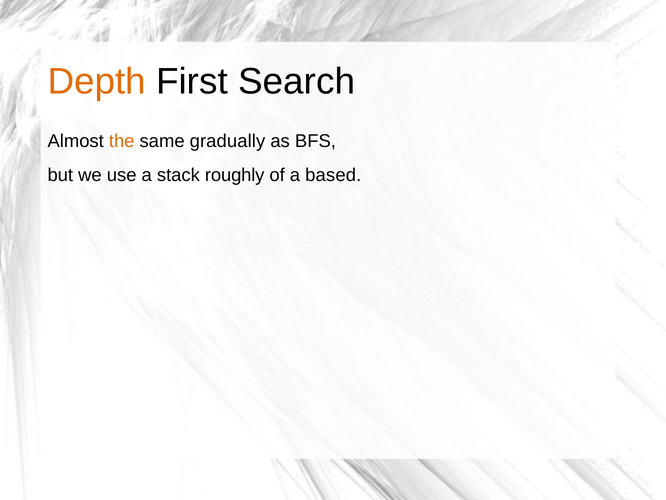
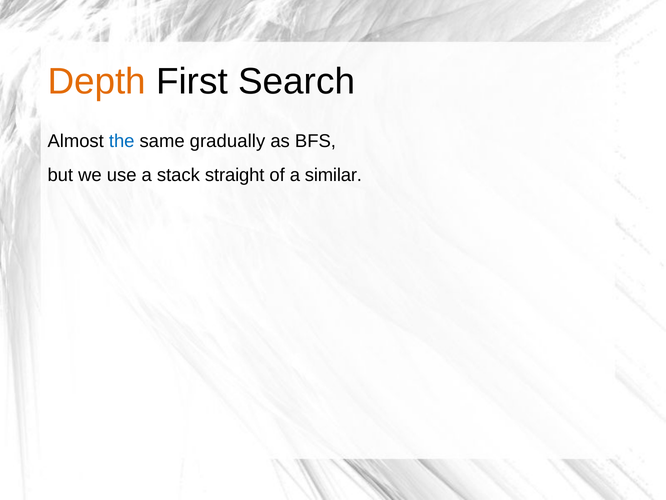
the colour: orange -> blue (122, 141)
roughly: roughly -> straight (235, 175)
based: based -> similar (333, 175)
